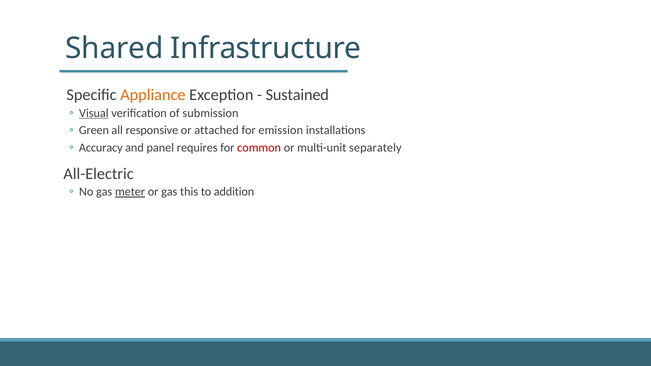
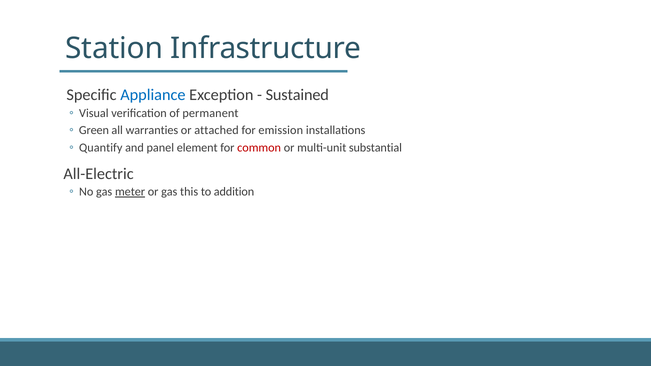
Shared: Shared -> Station (114, 49)
Appliance colour: orange -> blue (153, 95)
Visual underline: present -> none (94, 113)
submission: submission -> permanent (210, 113)
responsive: responsive -> warranties (152, 130)
Accuracy: Accuracy -> Quantify (101, 148)
requires: requires -> element (197, 148)
separately: separately -> substantial (375, 148)
